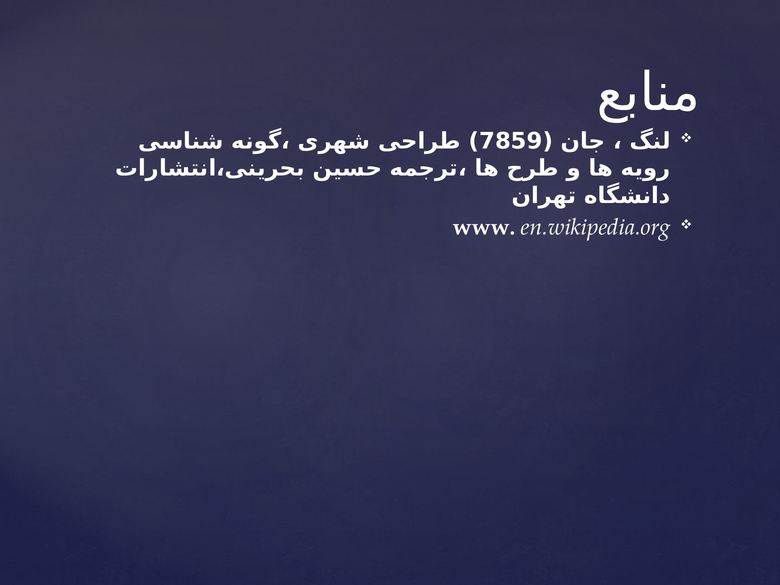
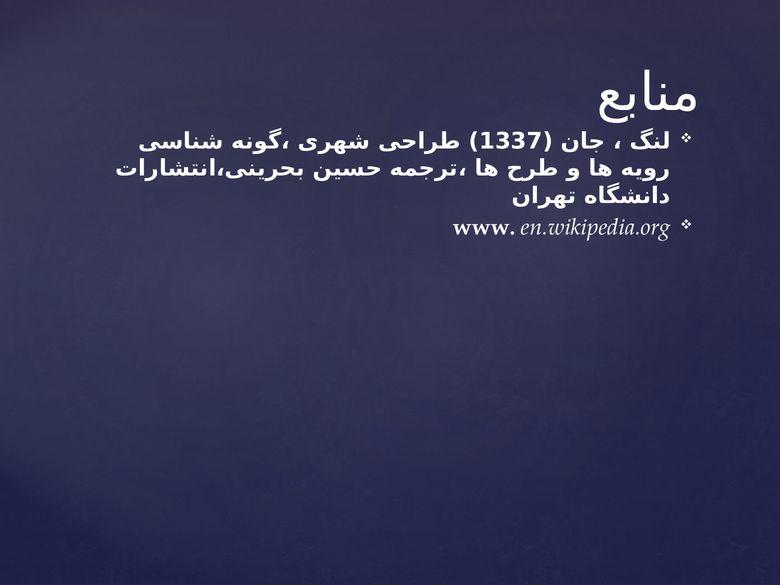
7859: 7859 -> 1337 (511, 141)
